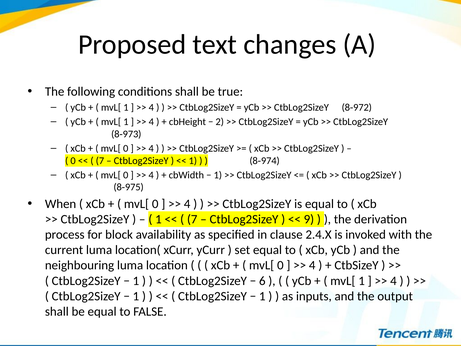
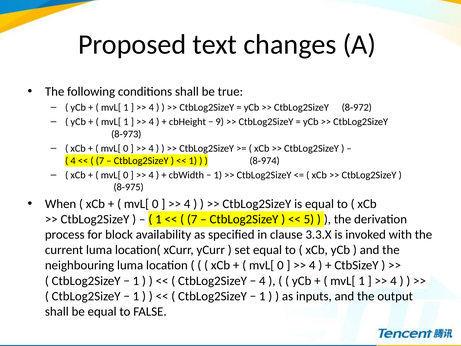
2: 2 -> 9 (220, 122)
0: 0 -> 4 (73, 161)
9: 9 -> 5 (309, 219)
2.4.X: 2.4.X -> 3.3.X (319, 234)
6: 6 -> 4 (262, 281)
